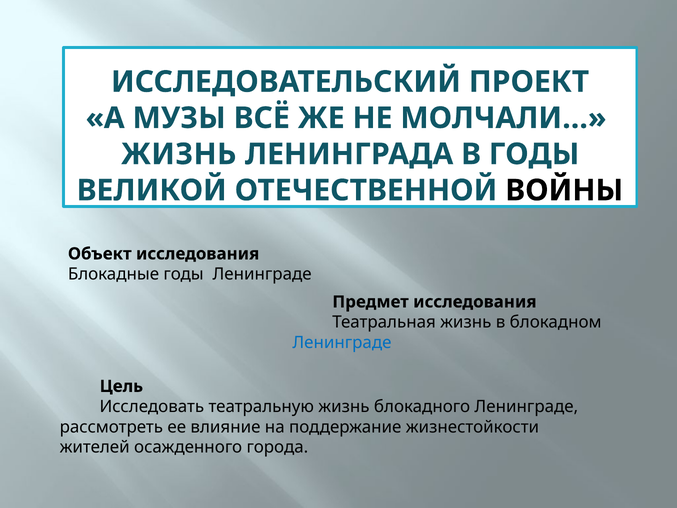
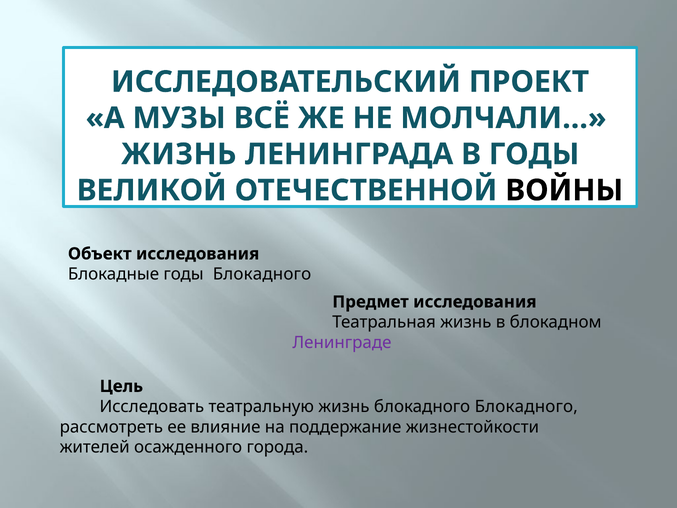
годы Ленинграде: Ленинграде -> Блокадного (262, 274)
Ленинграде colour: blue -> purple (342, 342)
блокадного Ленинграде: Ленинграде -> Блокадного (526, 406)
